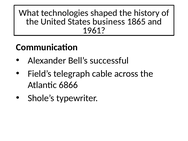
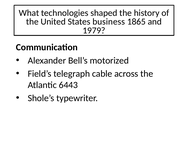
1961: 1961 -> 1979 (94, 30)
successful: successful -> motorized (109, 60)
6866: 6866 -> 6443 (68, 85)
